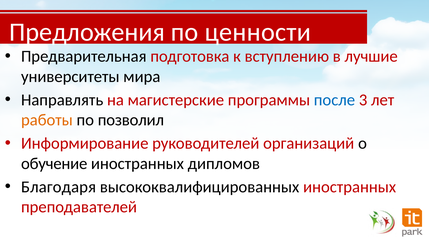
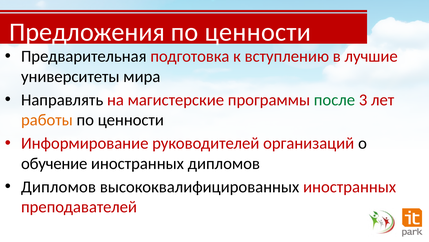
после colour: blue -> green (334, 100)
позволил: позволил -> ценности (131, 120)
Благодаря: Благодаря -> Дипломов (58, 186)
